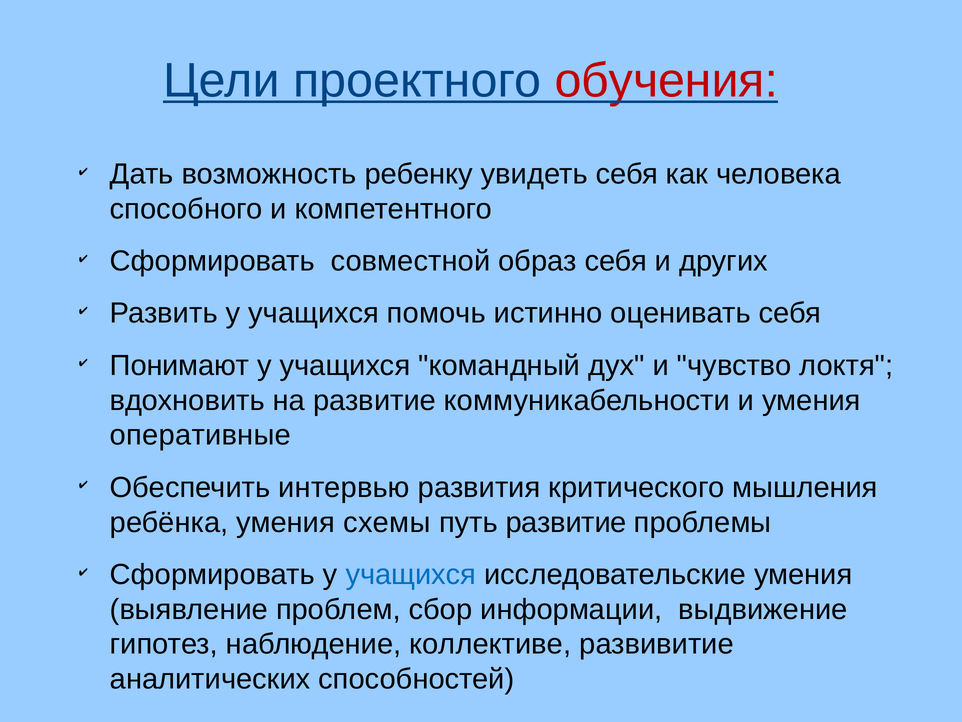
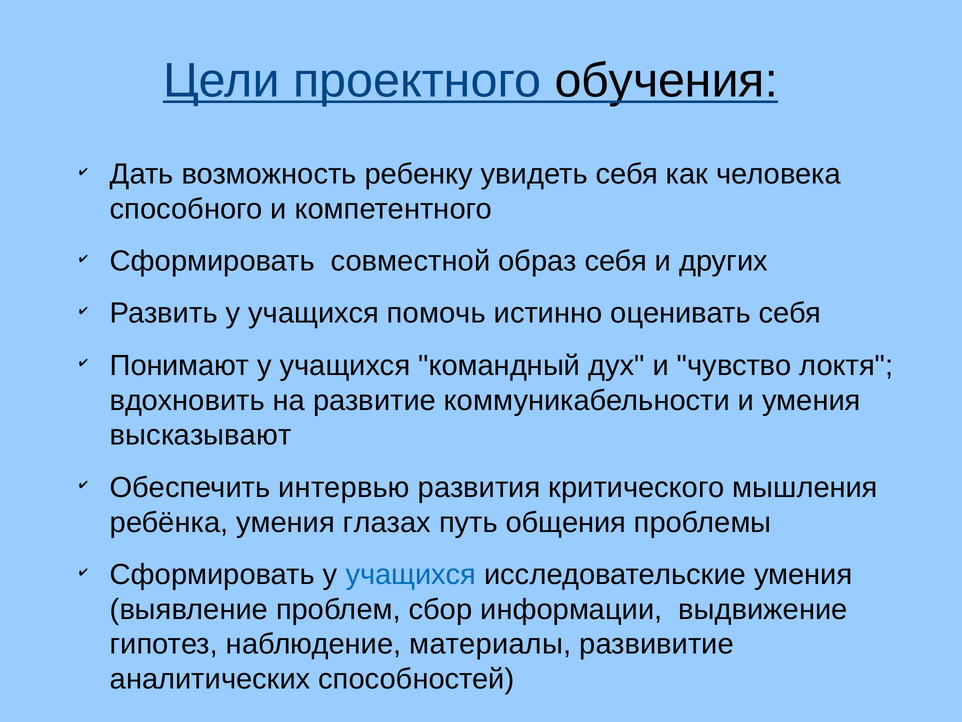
обучения colour: red -> black (666, 81)
оперативные: оперативные -> высказывают (201, 435)
схемы: схемы -> глазах (387, 522)
путь развитие: развитие -> общения (566, 522)
коллективе: коллективе -> материалы (490, 644)
